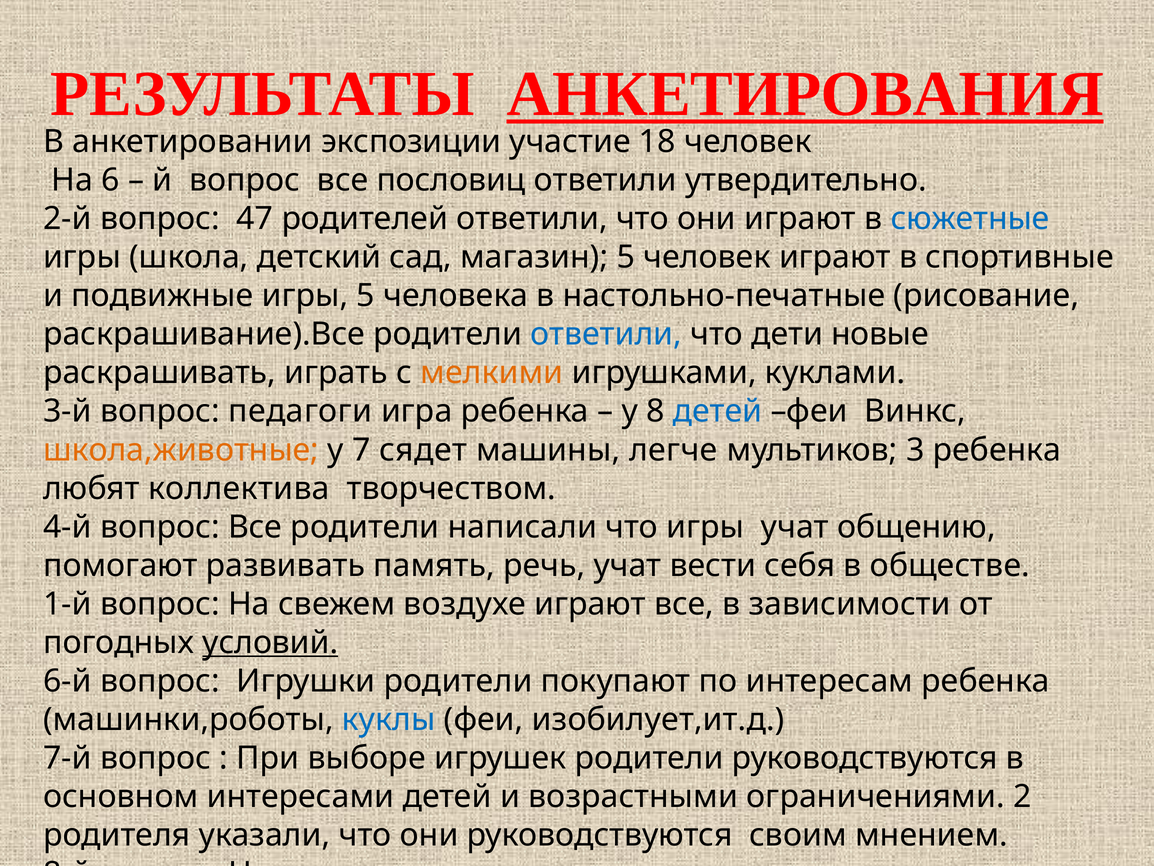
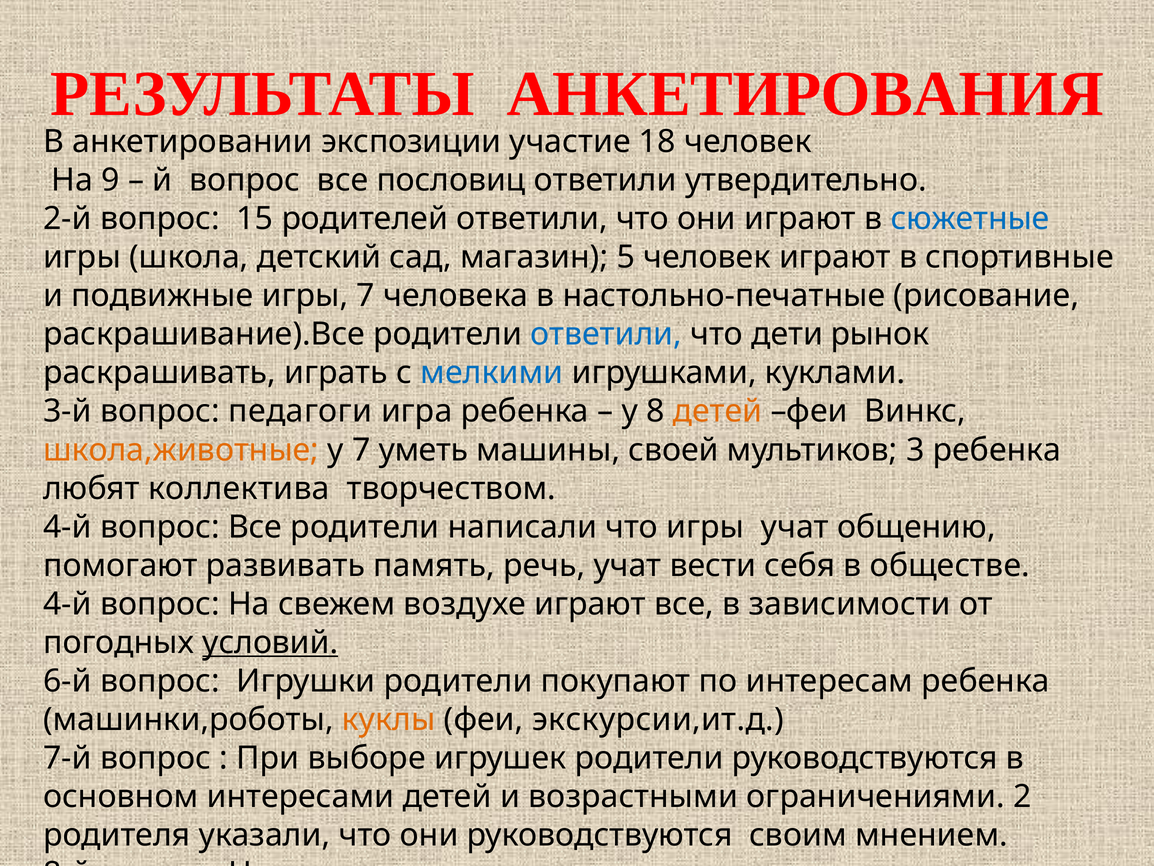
АНКЕТИРОВАНИЯ underline: present -> none (805, 94)
6: 6 -> 9 (111, 180)
47: 47 -> 15 (255, 219)
игры 5: 5 -> 7 (366, 296)
дети новые: новые -> рынок (880, 334)
мелкими colour: orange -> blue (492, 373)
детей colour: blue -> orange (718, 411)
сядет: сядет -> уметь (423, 450)
легче: легче -> своей (673, 450)
1-й: 1-й -> 4-й (67, 604)
куклы colour: blue -> orange (389, 719)
изобилует,ит.д: изобилует,ит.д -> экскурсии,ит.д (658, 719)
